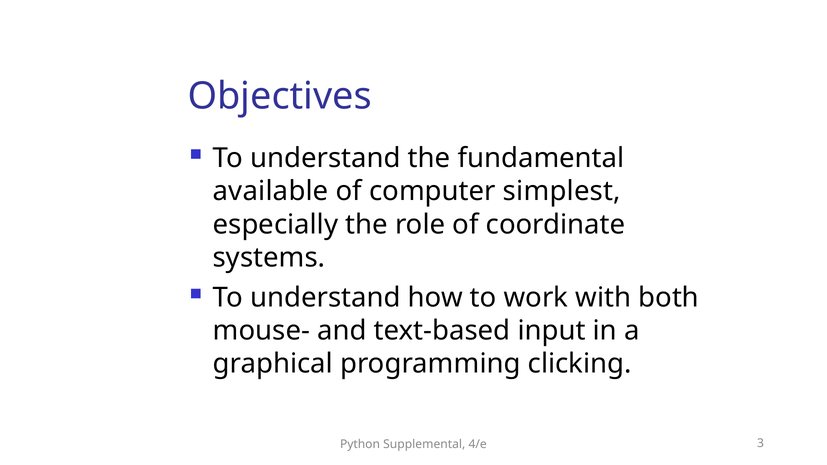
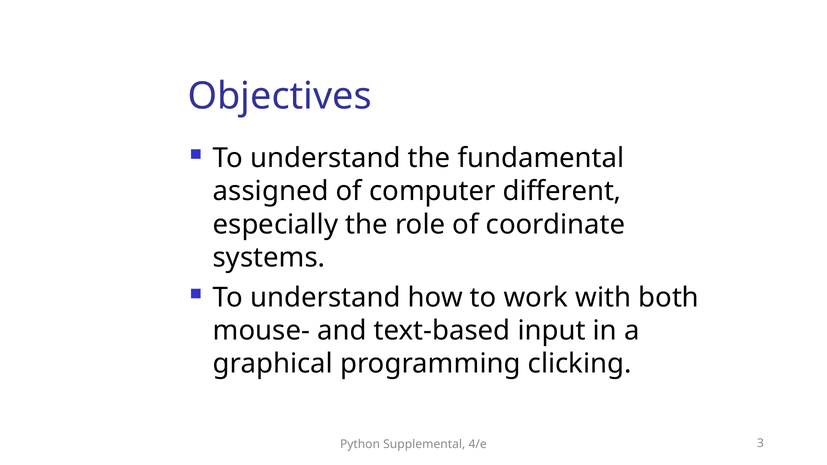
available: available -> assigned (271, 191)
simplest: simplest -> different (562, 191)
